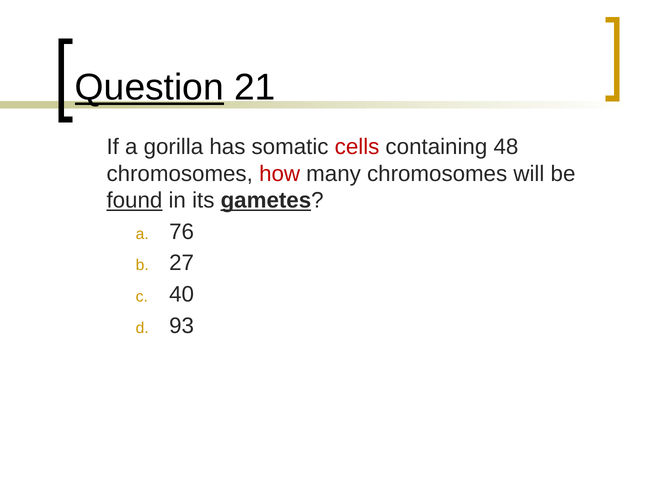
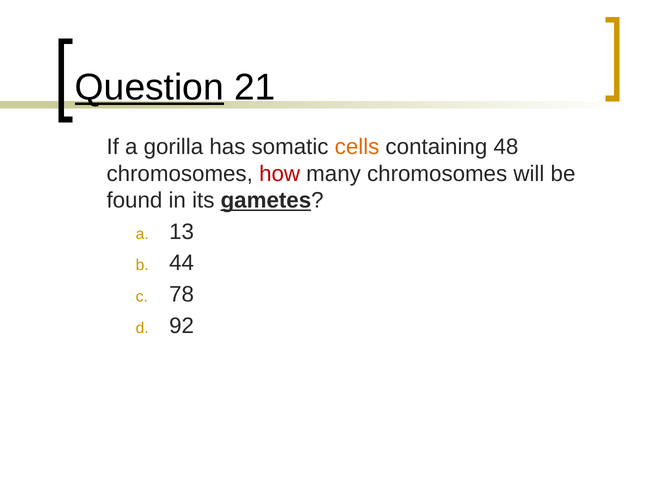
cells colour: red -> orange (357, 147)
found underline: present -> none (134, 200)
76: 76 -> 13 (182, 232)
27: 27 -> 44 (182, 263)
40: 40 -> 78 (182, 294)
93: 93 -> 92 (182, 325)
